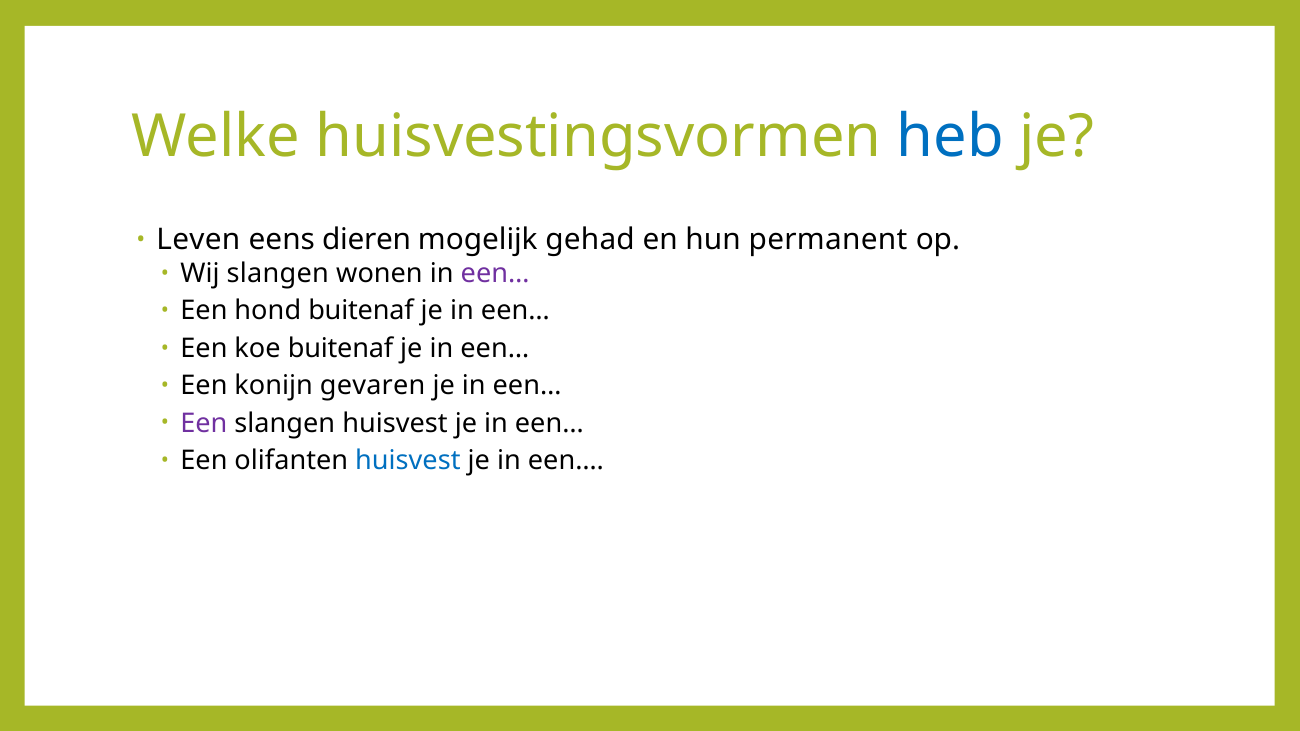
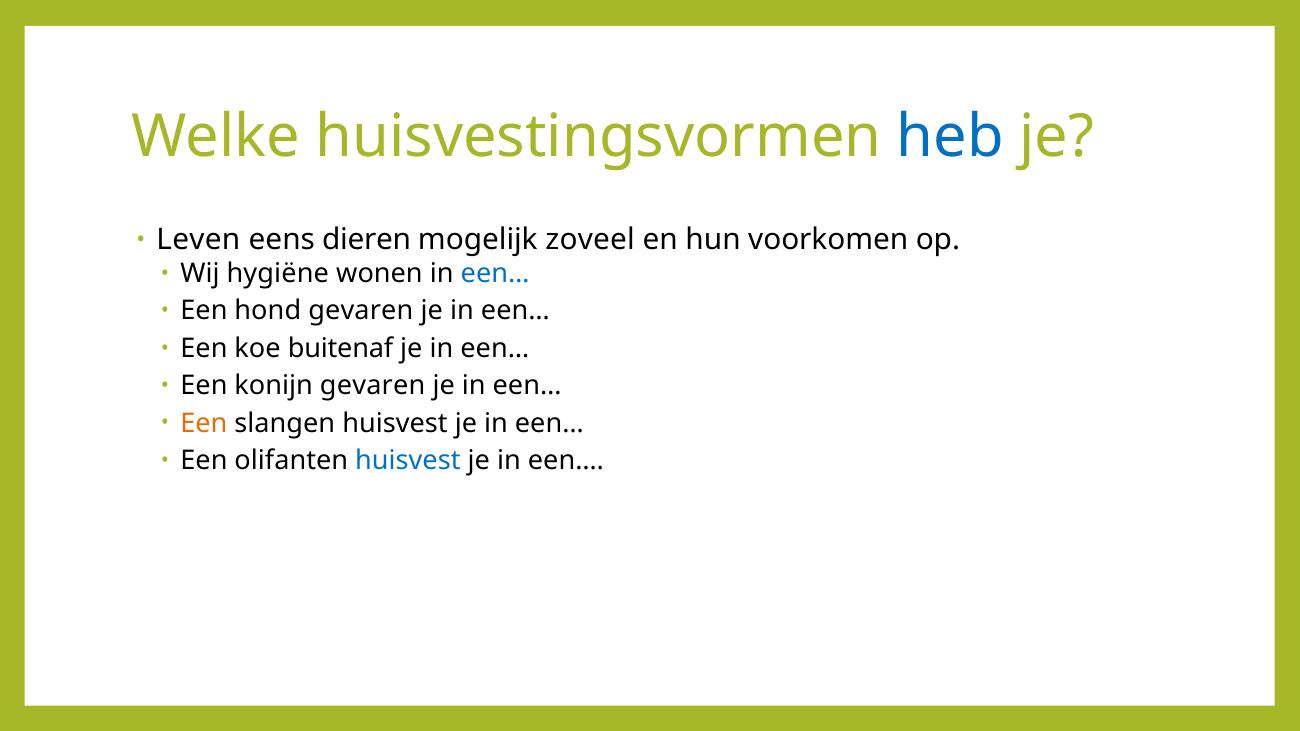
gehad: gehad -> zoveel (590, 240)
permanent: permanent -> voorkomen (828, 240)
Wij slangen: slangen -> hygiëne (278, 274)
een… colour: purple -> blue (495, 274)
hond buitenaf: buitenaf -> gevaren (361, 311)
Een colour: purple -> orange (204, 423)
